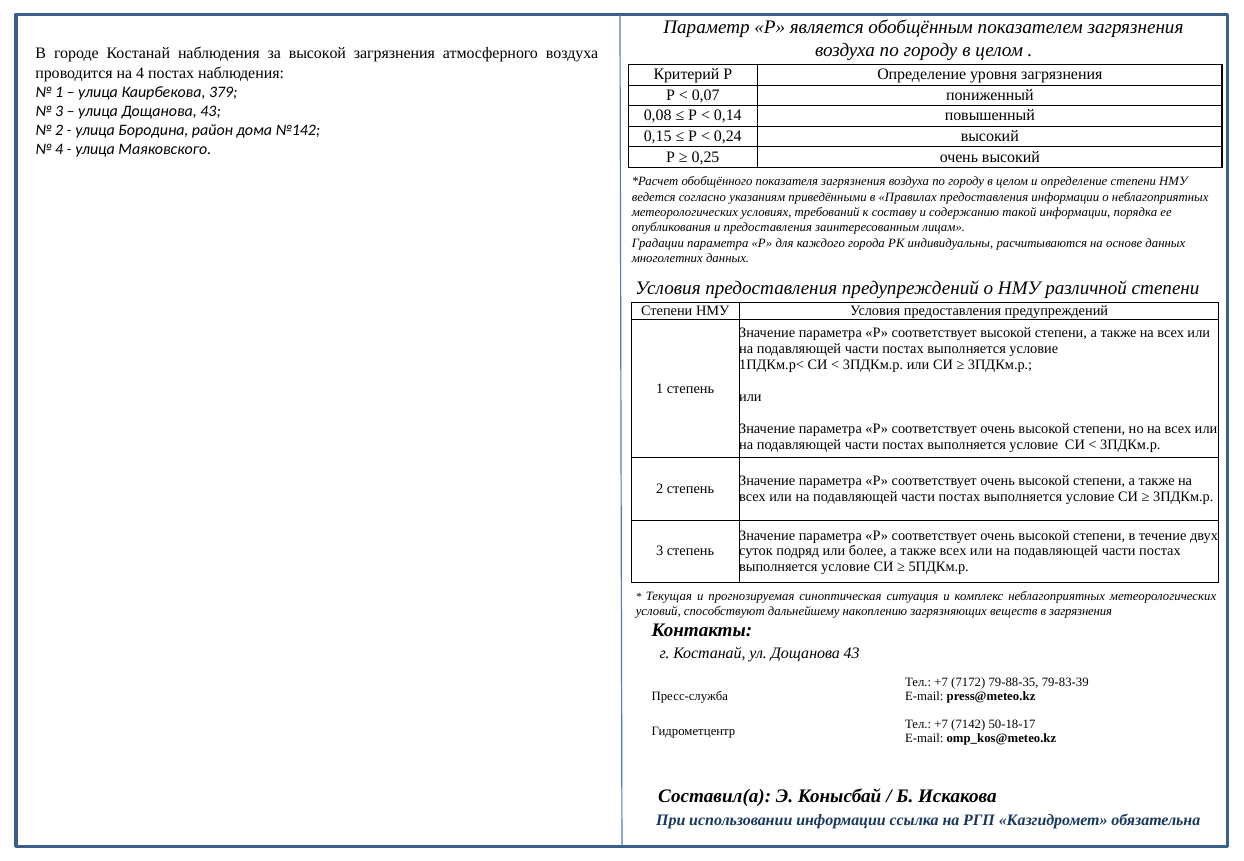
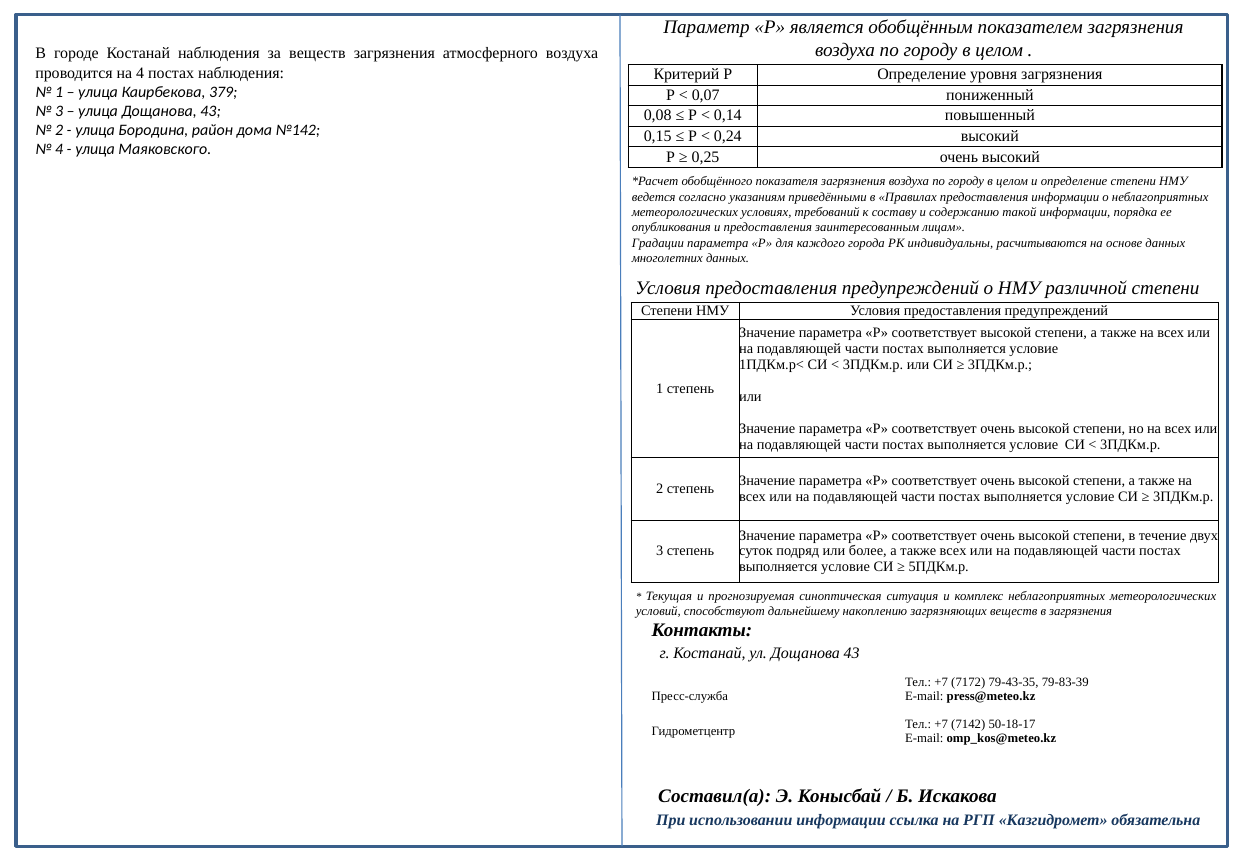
за высокой: высокой -> веществ (317, 54)
79-88-35: 79-88-35 -> 79-43-35 (1014, 682)
